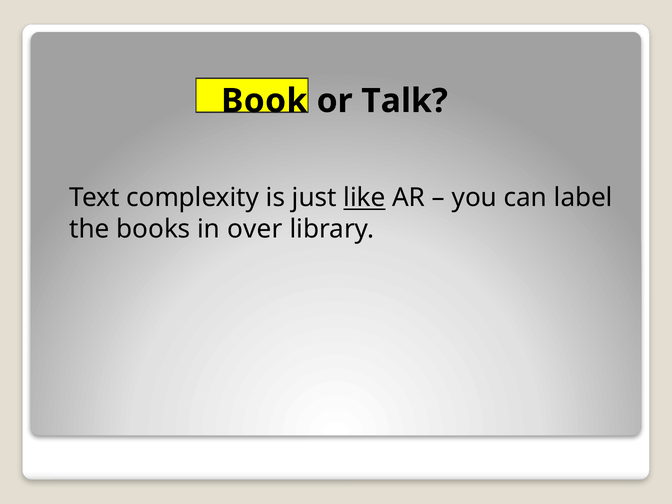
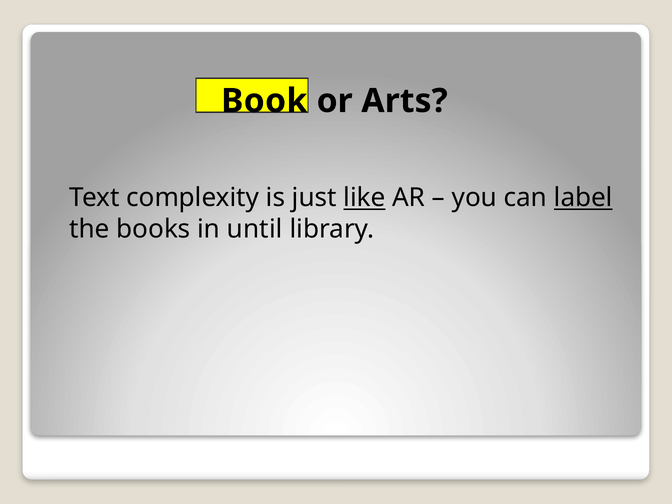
Talk: Talk -> Arts (404, 101)
label underline: none -> present (583, 198)
over: over -> until (255, 229)
